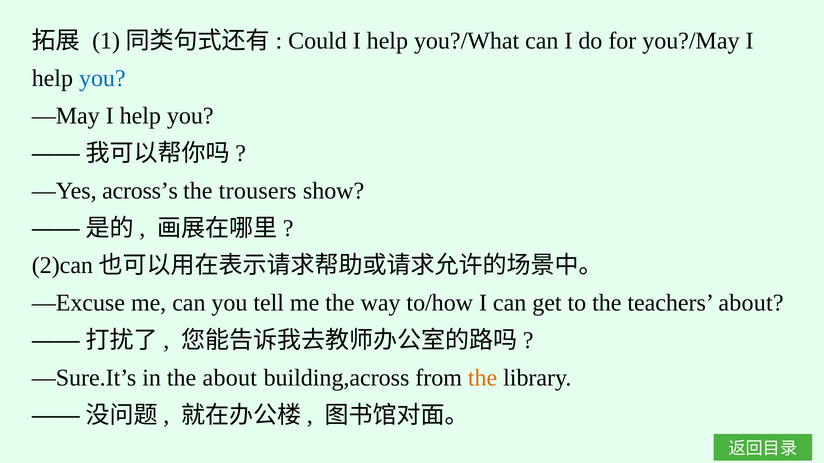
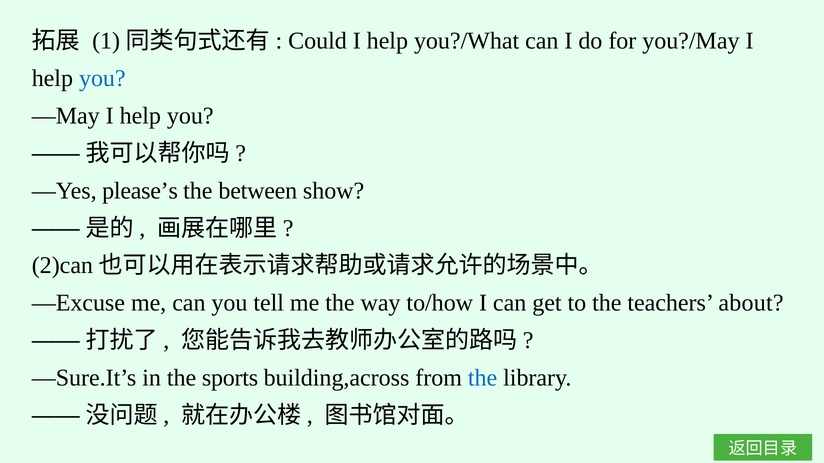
across’s: across’s -> please’s (140, 191)
trousers: trousers -> between (258, 191)
the about: about -> sports (230, 378)
the colour: orange -> blue (483, 378)
